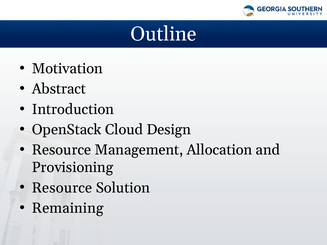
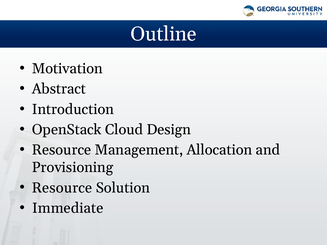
Remaining: Remaining -> Immediate (68, 208)
